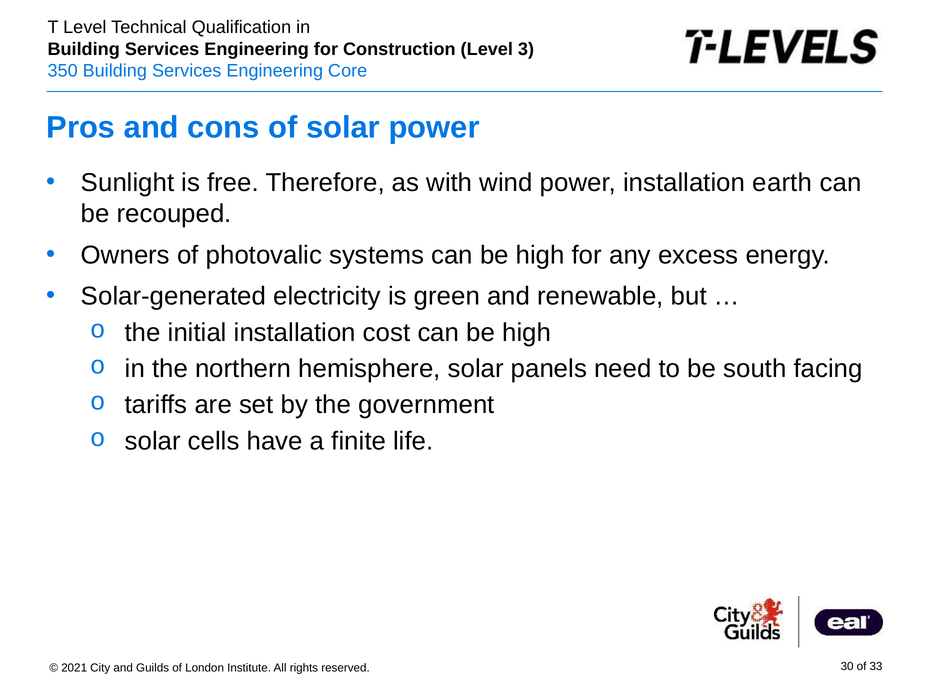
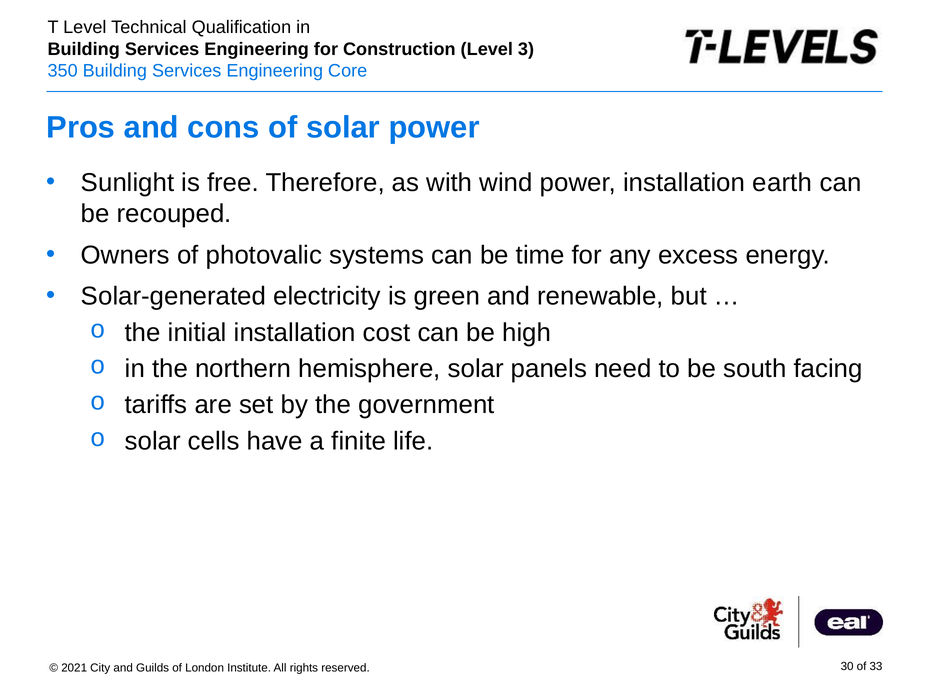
systems can be high: high -> time (540, 255)
